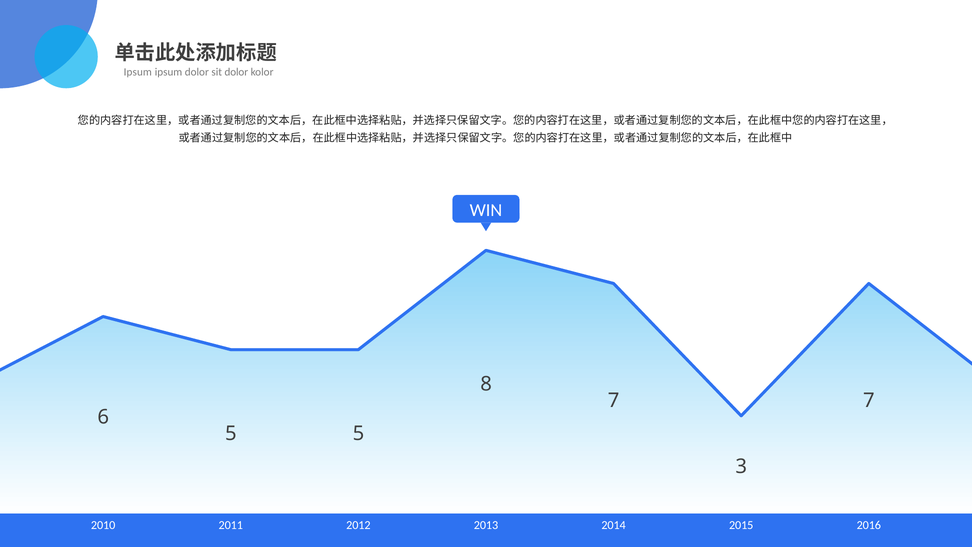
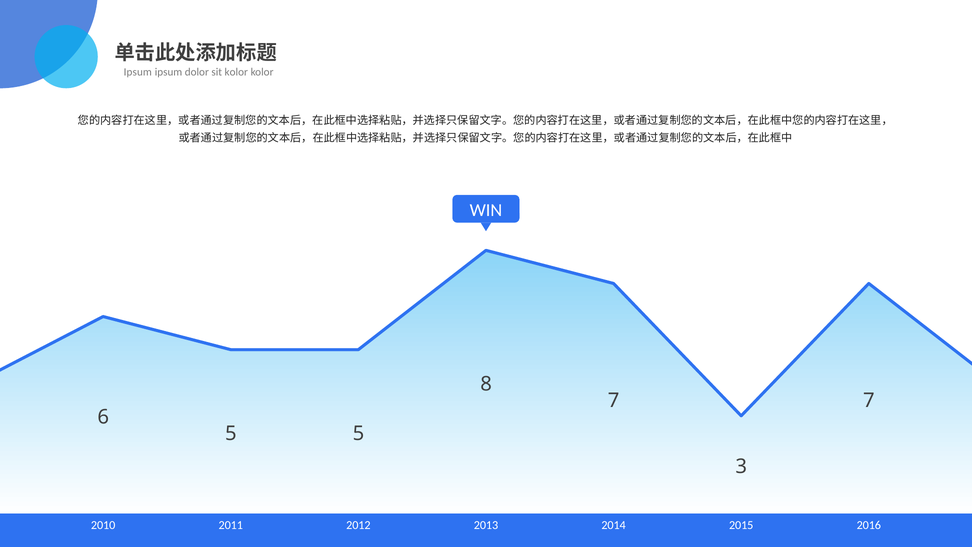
sit dolor: dolor -> kolor (236, 72)
